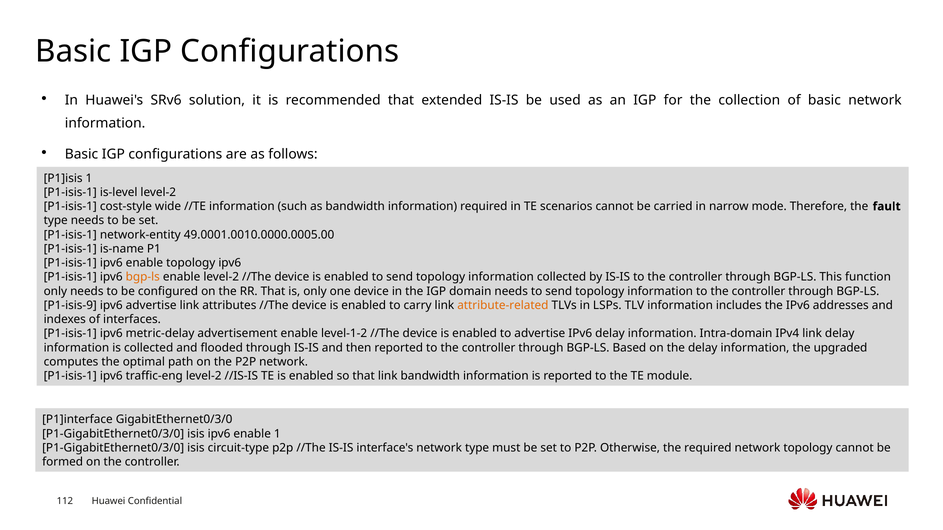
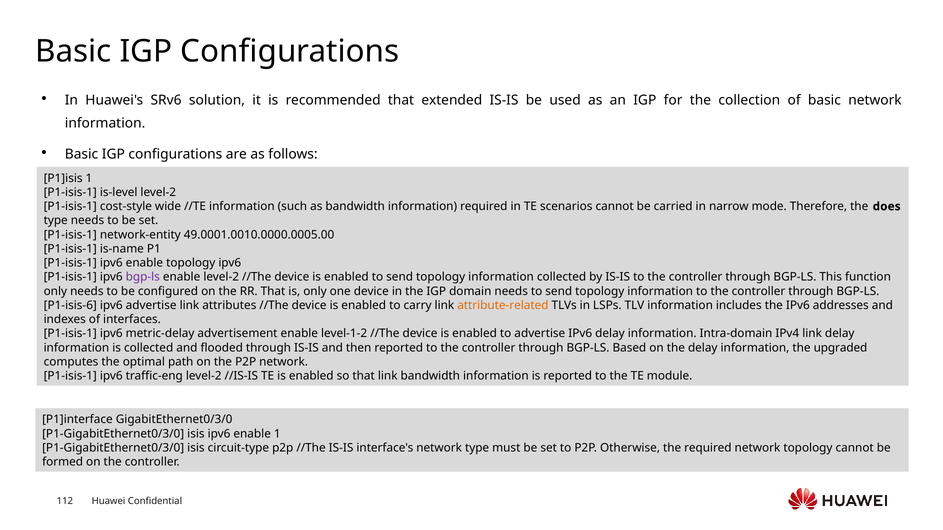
fault: fault -> does (887, 207)
bgp-ls colour: orange -> purple (143, 277)
P1-isis-9: P1-isis-9 -> P1-isis-6 (70, 306)
